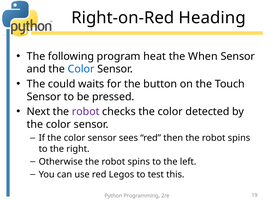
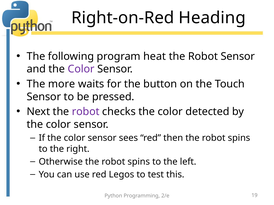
When: When -> Robot (203, 56)
Color colour: blue -> purple (81, 69)
could: could -> more (62, 84)
